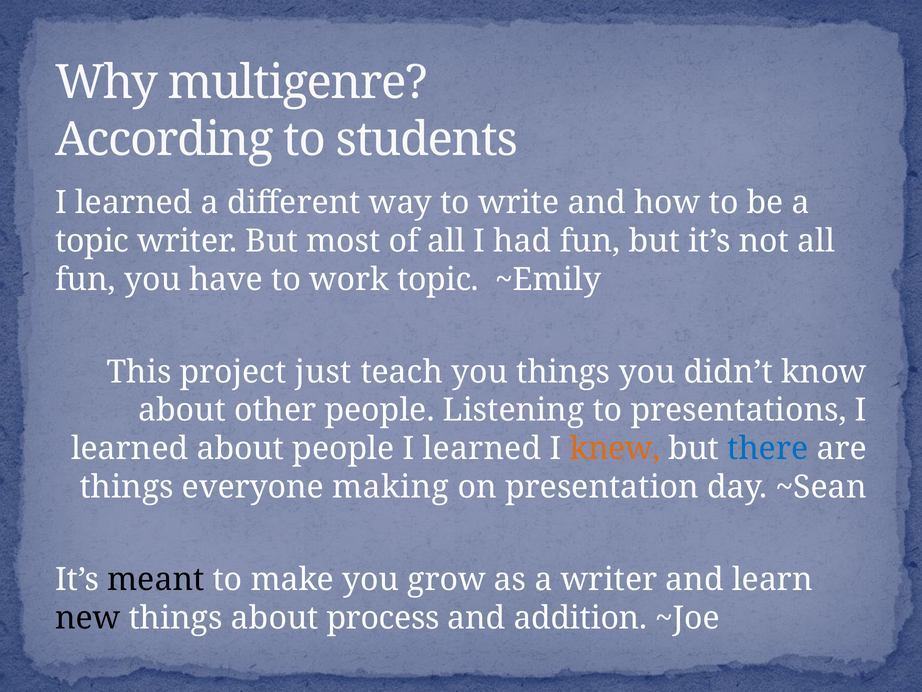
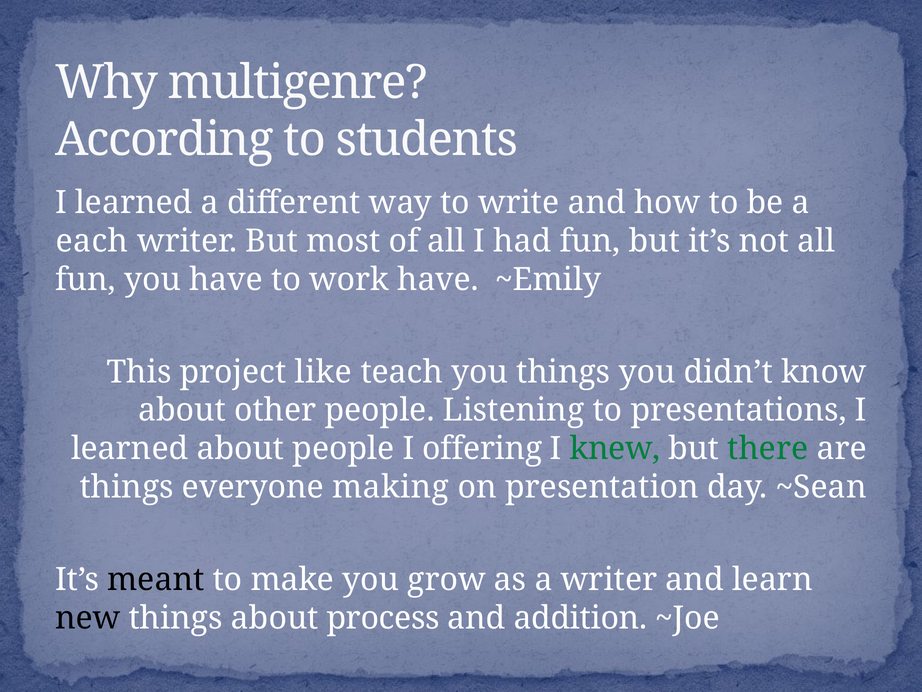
topic: topic -> each (92, 241)
work topic: topic -> have (438, 280)
just: just -> like (323, 372)
people I learned: learned -> offering (482, 449)
knew colour: orange -> green (615, 449)
there colour: blue -> green (768, 449)
